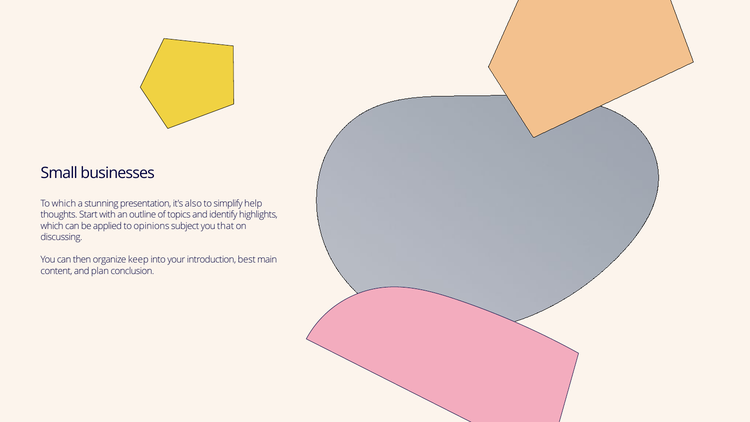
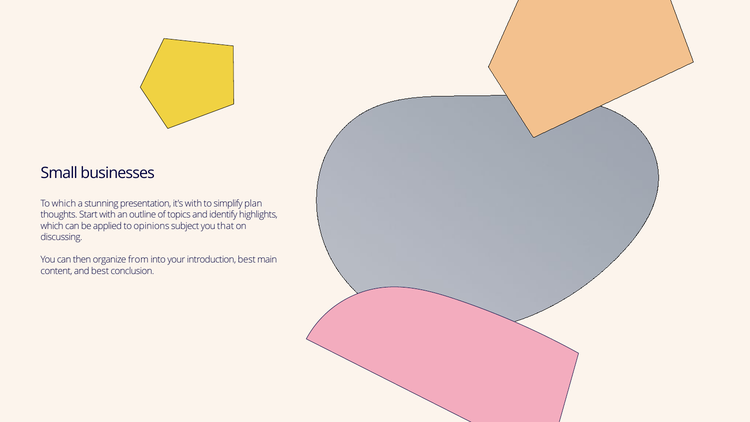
it's also: also -> with (193, 204)
help: help -> plan (253, 204)
keep: keep -> from (138, 260)
and plan: plan -> best (100, 271)
